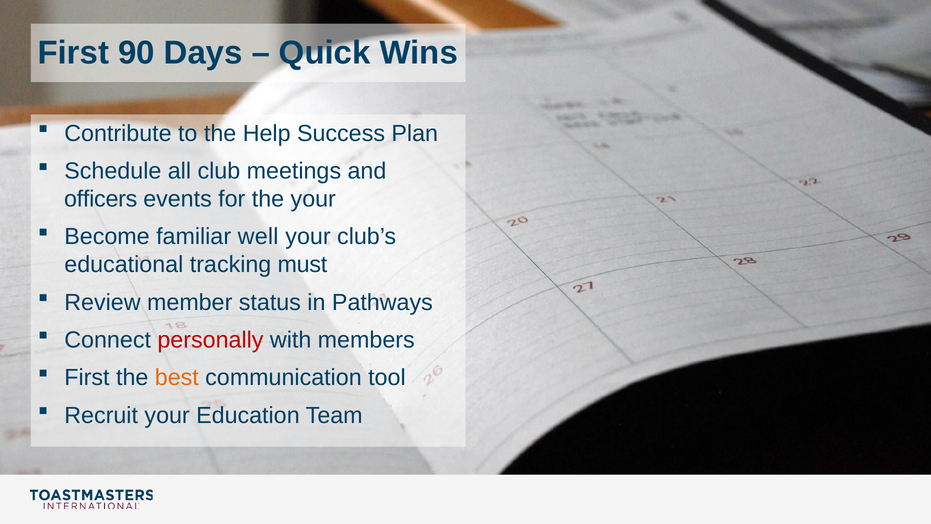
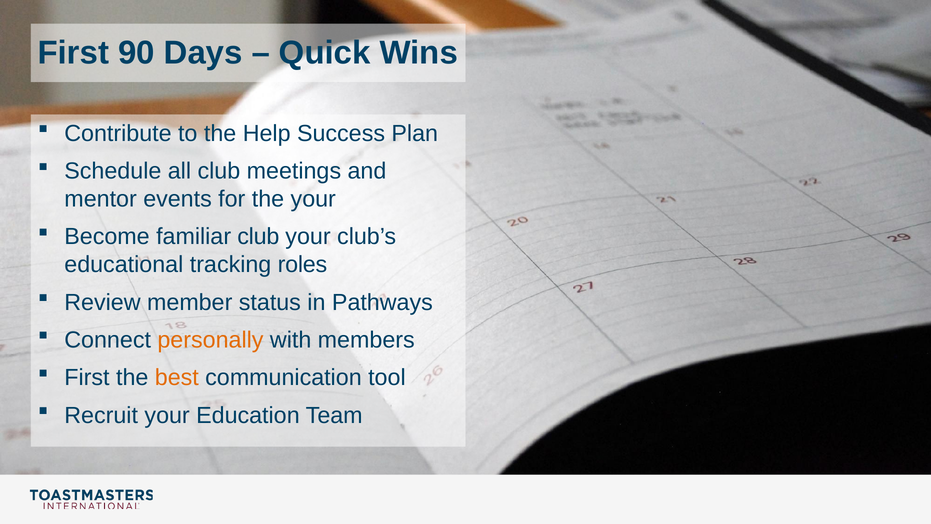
officers: officers -> mentor (101, 199)
familiar well: well -> club (258, 237)
must: must -> roles (302, 265)
personally colour: red -> orange (210, 340)
